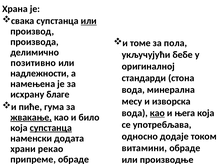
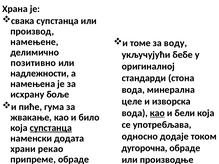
или underline: present -> none (89, 21)
производа: производа -> намењене (34, 42)
пола: пола -> воду (176, 43)
благе: благе -> боље (58, 95)
месу: месу -> целе (132, 102)
њега: њега -> бели (185, 113)
жвакање underline: present -> none (31, 118)
витaмини: витaмини -> дугорочна (144, 148)
